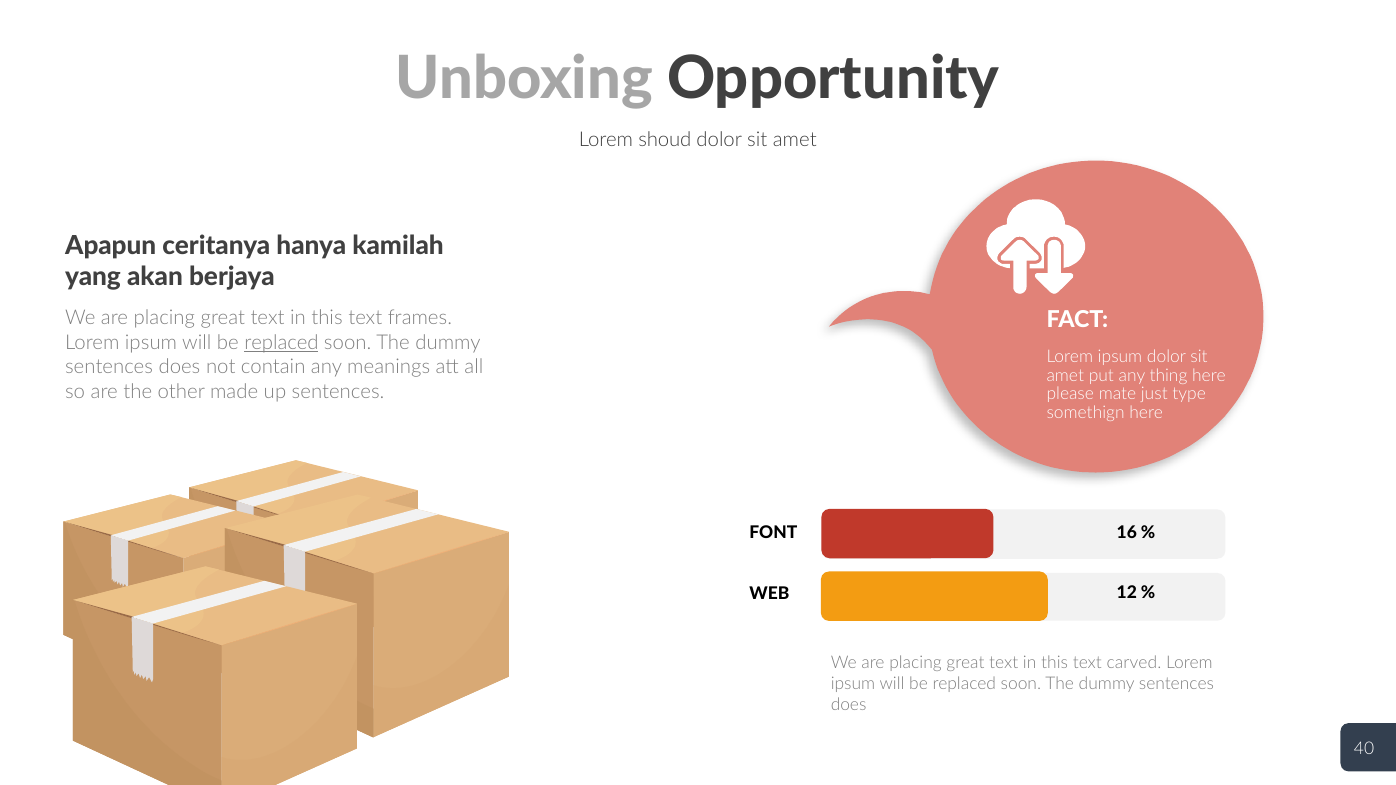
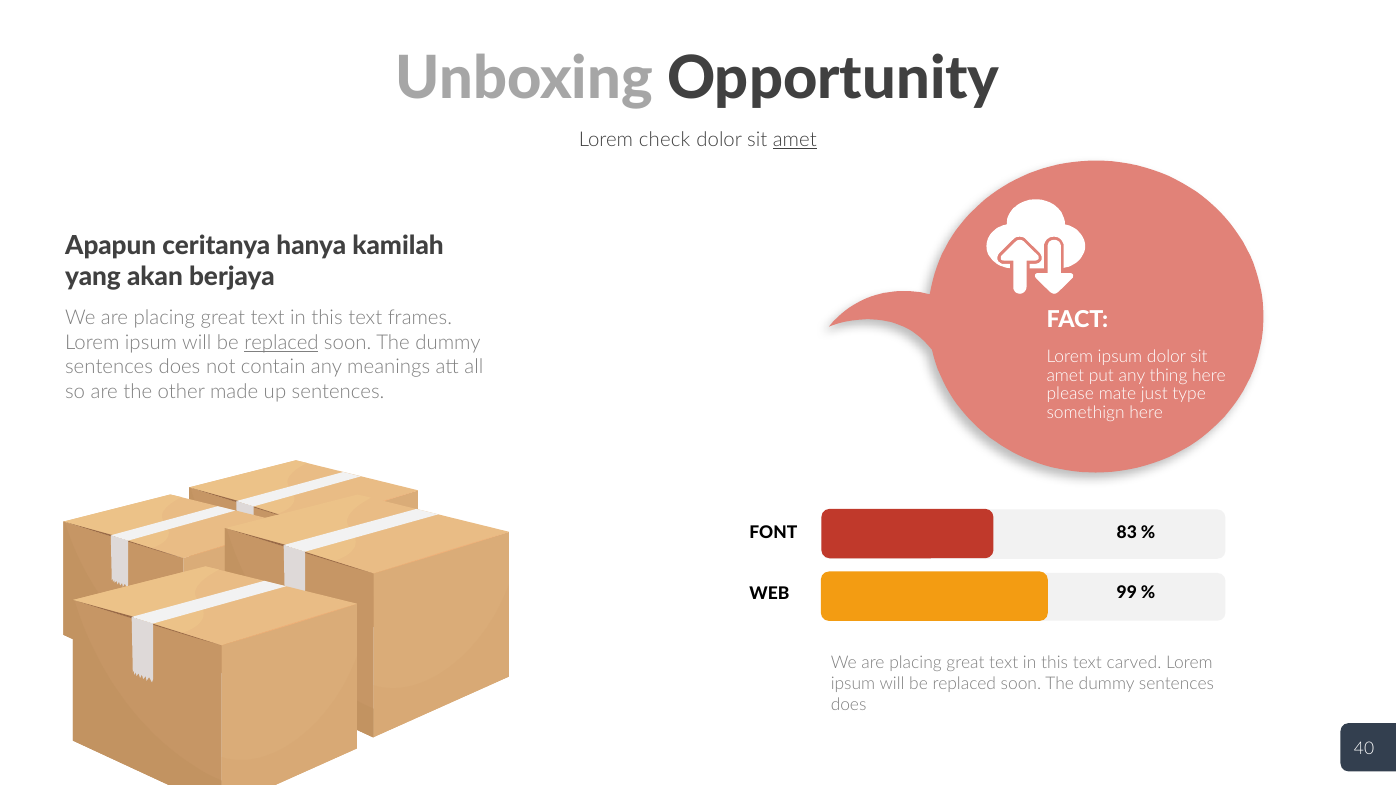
shoud: shoud -> check (665, 140)
amet underline: none -> present (795, 140)
16: 16 -> 83 (1127, 532)
12: 12 -> 99 (1127, 593)
